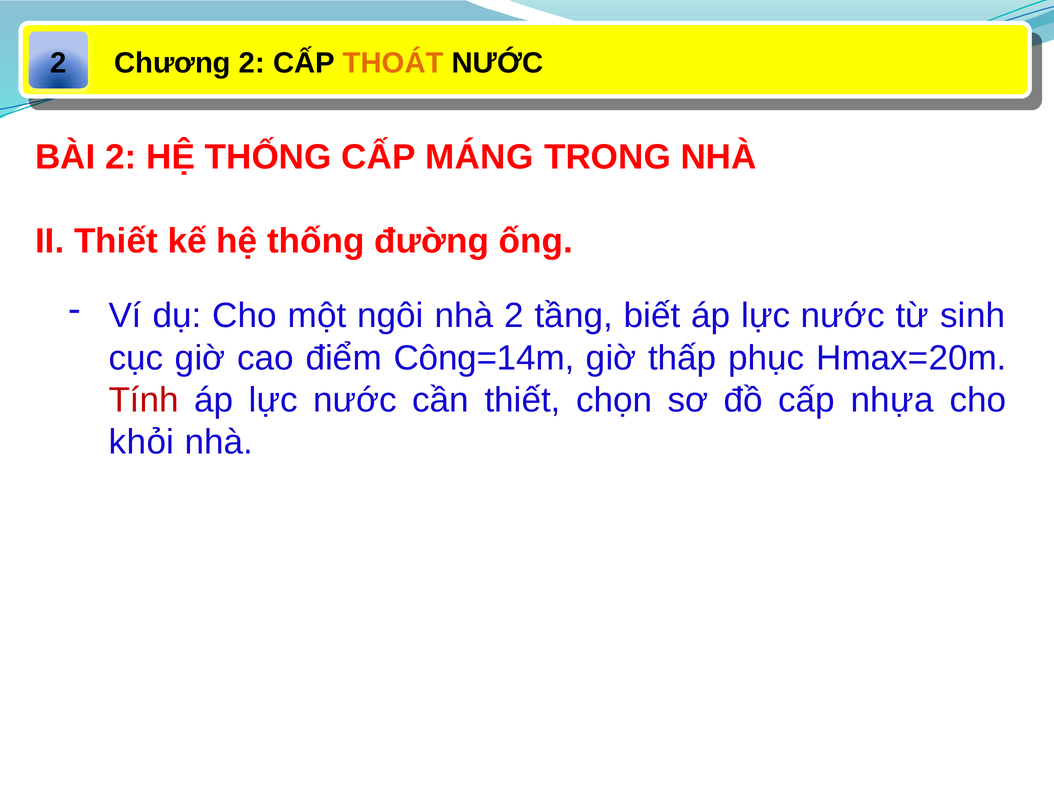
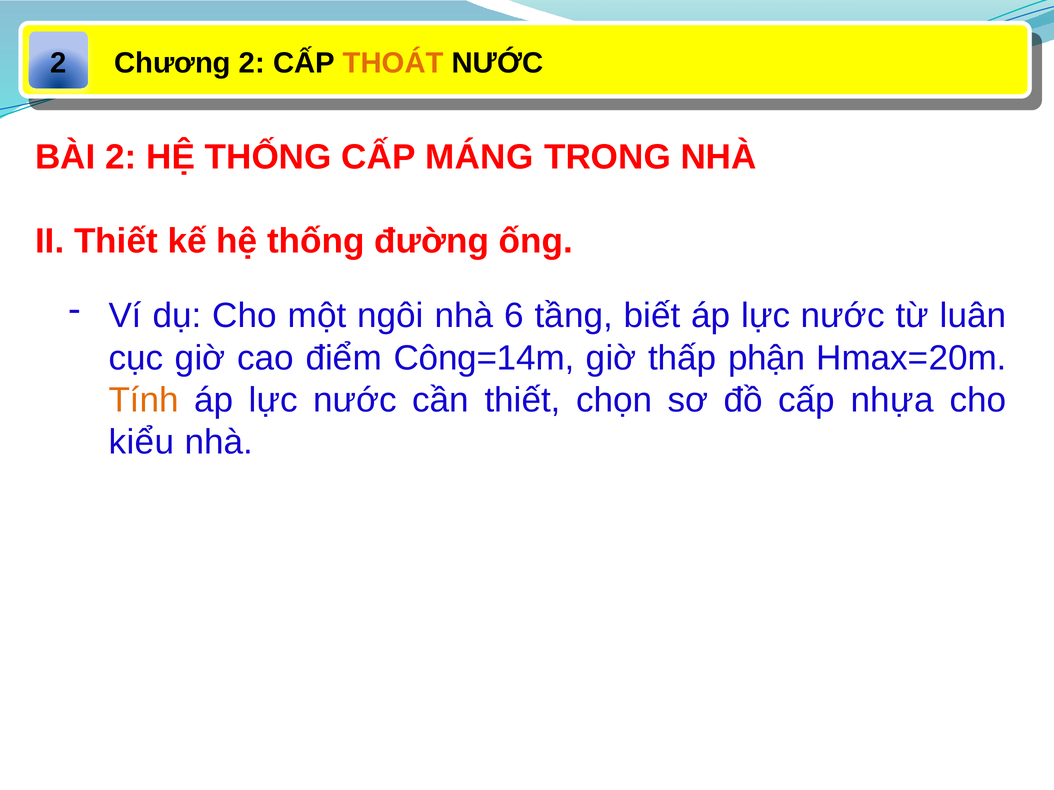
nhà 2: 2 -> 6 (514, 316)
sinh: sinh -> luân (973, 316)
phục: phục -> phận (767, 358)
Tính colour: red -> orange (144, 400)
khỏi: khỏi -> kiểu (141, 443)
